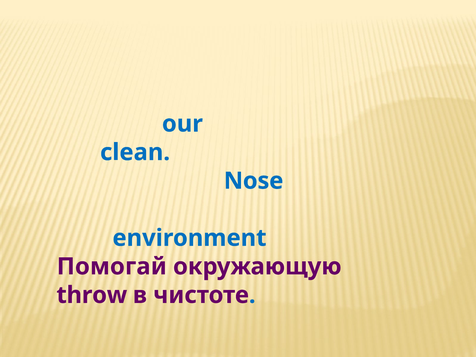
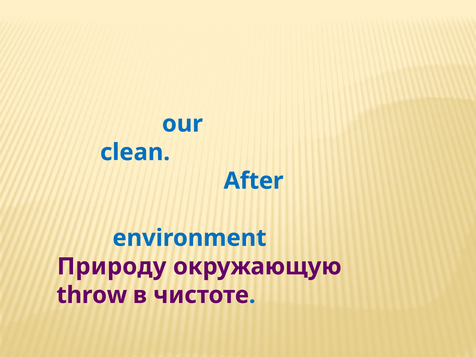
Nose: Nose -> After (254, 181)
Помогай: Помогай -> Природу (112, 267)
